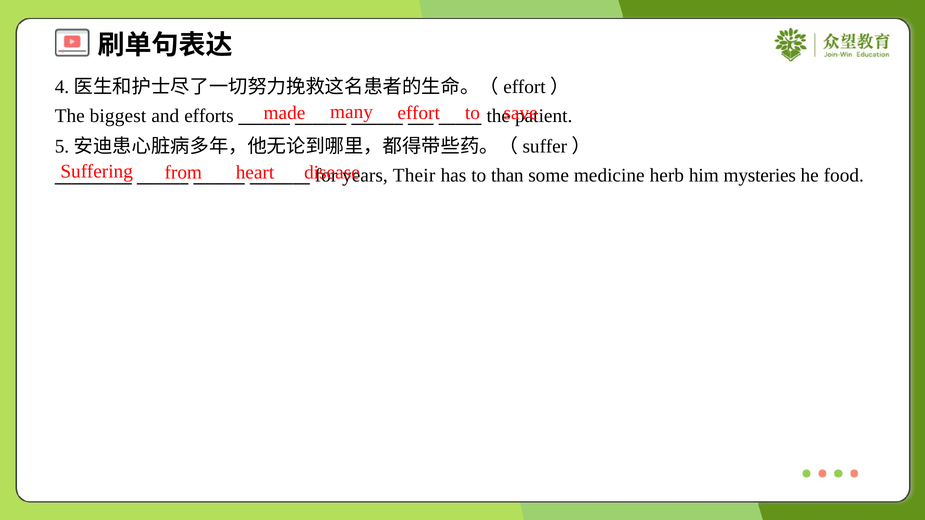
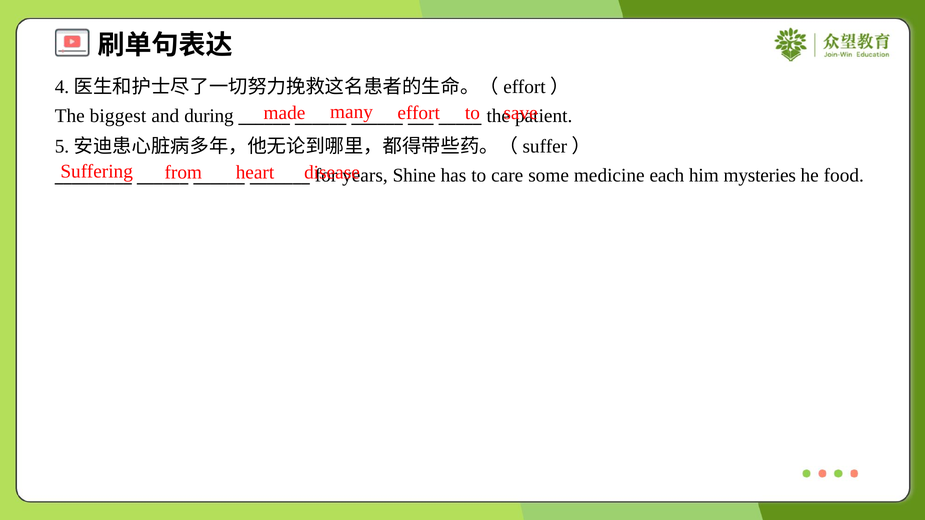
efforts: efforts -> during (209, 116)
Their: Their -> Shine (414, 175)
than: than -> care (507, 175)
herb: herb -> each (667, 175)
